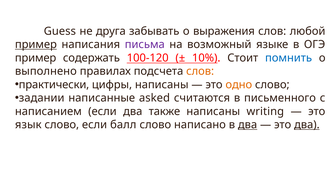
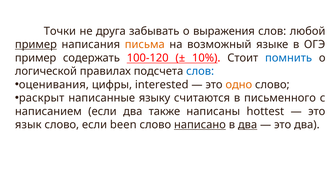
Guess: Guess -> Точки (60, 31)
письма colour: purple -> orange (145, 44)
выполнено: выполнено -> логической (46, 71)
слов colour: orange -> blue (200, 71)
практически: практически -> оценивания (54, 85)
цифры написаны: написаны -> interested (162, 85)
задании: задании -> раскрыт (42, 98)
asked: asked -> языку (155, 98)
writing: writing -> hottest (265, 111)
балл: балл -> been (123, 125)
написано underline: none -> present (200, 125)
два underline: present -> none (307, 125)
